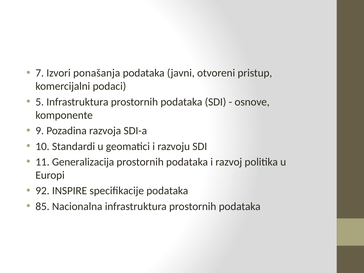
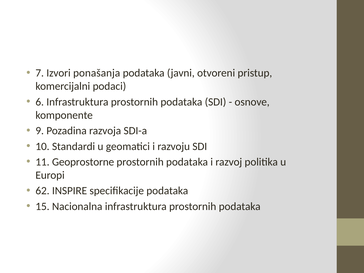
5: 5 -> 6 (40, 102)
Generalizacija: Generalizacija -> Geoprostorne (83, 162)
92: 92 -> 62 (43, 191)
85: 85 -> 15 (43, 206)
